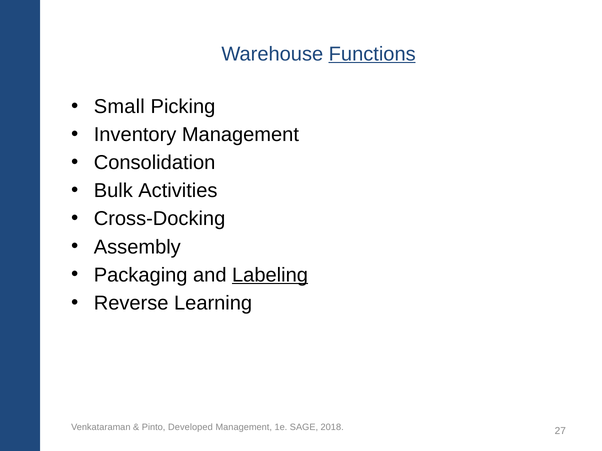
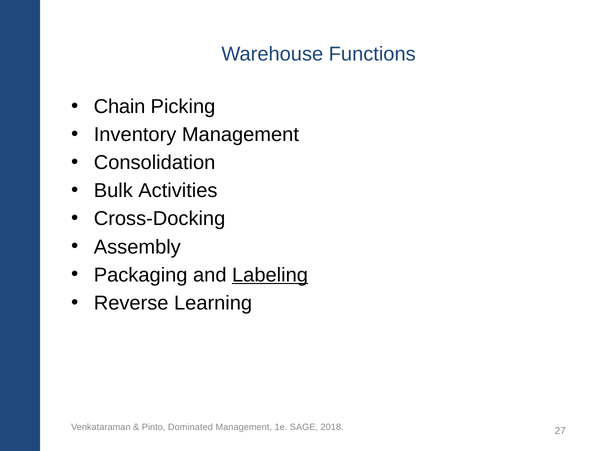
Functions underline: present -> none (372, 54)
Small: Small -> Chain (120, 107)
Developed: Developed -> Dominated (190, 428)
